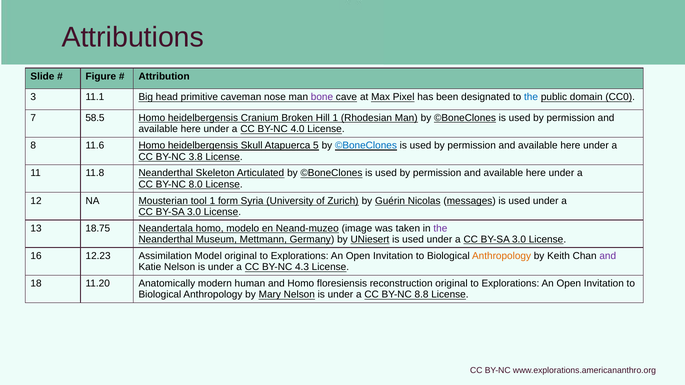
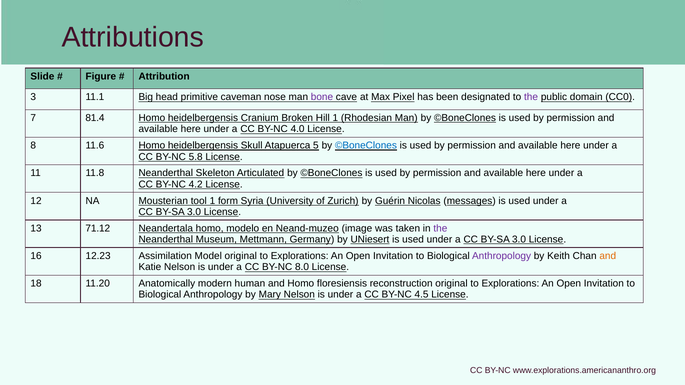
the colour: blue -> purple (531, 97)
58.5: 58.5 -> 81.4 (95, 118)
3.8: 3.8 -> 5.8 (196, 157)
8.0: 8.0 -> 4.2 (196, 185)
18.75: 18.75 -> 71.12 (98, 228)
Anthropology colour: orange -> purple (502, 256)
and colour: purple -> orange (608, 256)
4.3: 4.3 -> 8.0 (302, 267)
8.8: 8.8 -> 4.5 (422, 295)
